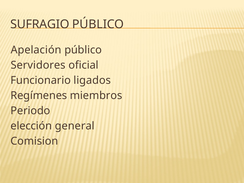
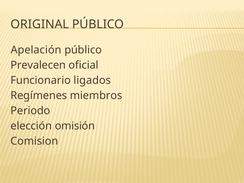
SUFRAGIO: SUFRAGIO -> ORIGINAL (40, 24)
Servidores: Servidores -> Prevalecen (38, 65)
general: general -> omisión (75, 126)
